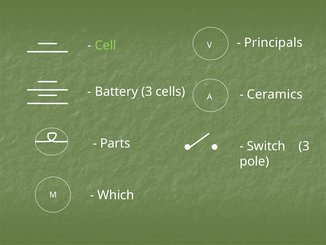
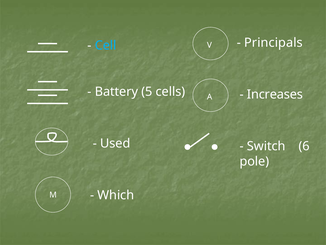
Cell colour: light green -> light blue (106, 45)
Battery 3: 3 -> 5 (147, 92)
Ceramics: Ceramics -> Increases (275, 94)
Parts: Parts -> Used (115, 143)
Switch 3: 3 -> 6 (304, 146)
